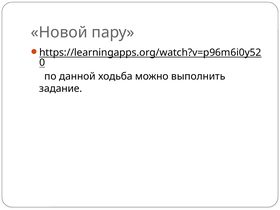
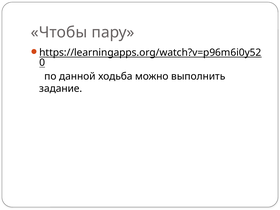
Новой: Новой -> Чтобы (59, 32)
